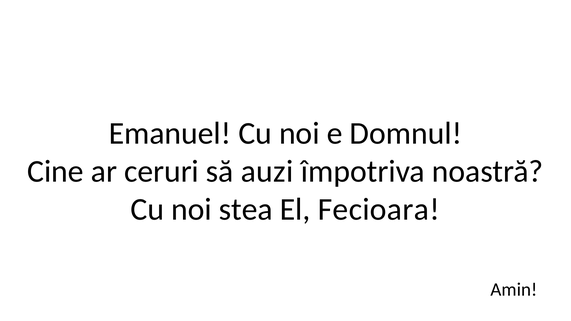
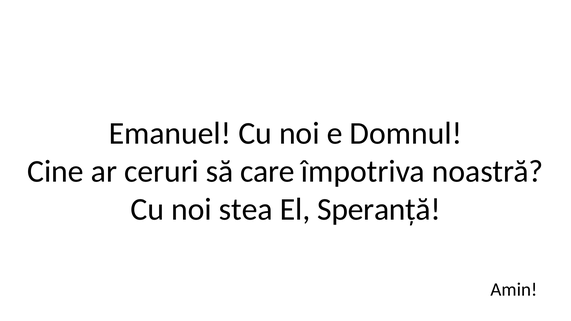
auzi: auzi -> care (267, 171)
Fecioara: Fecioara -> Speranță (379, 209)
